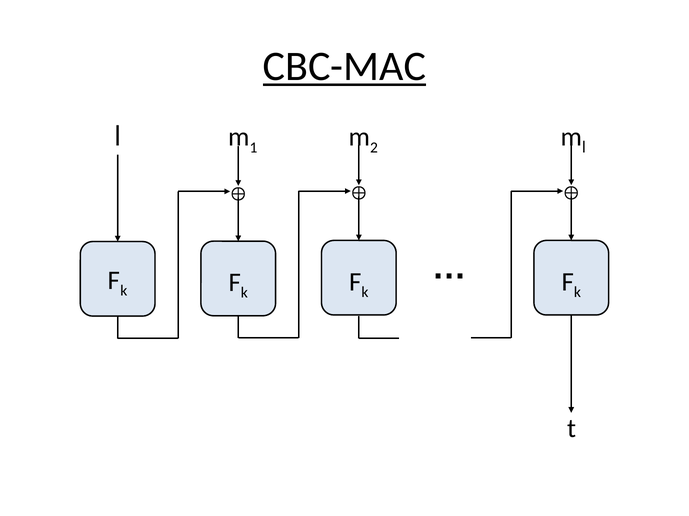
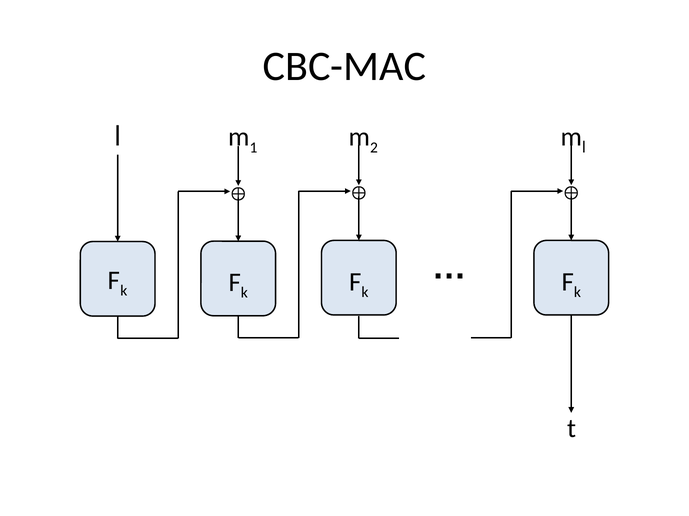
CBC-MAC underline: present -> none (344, 67)
